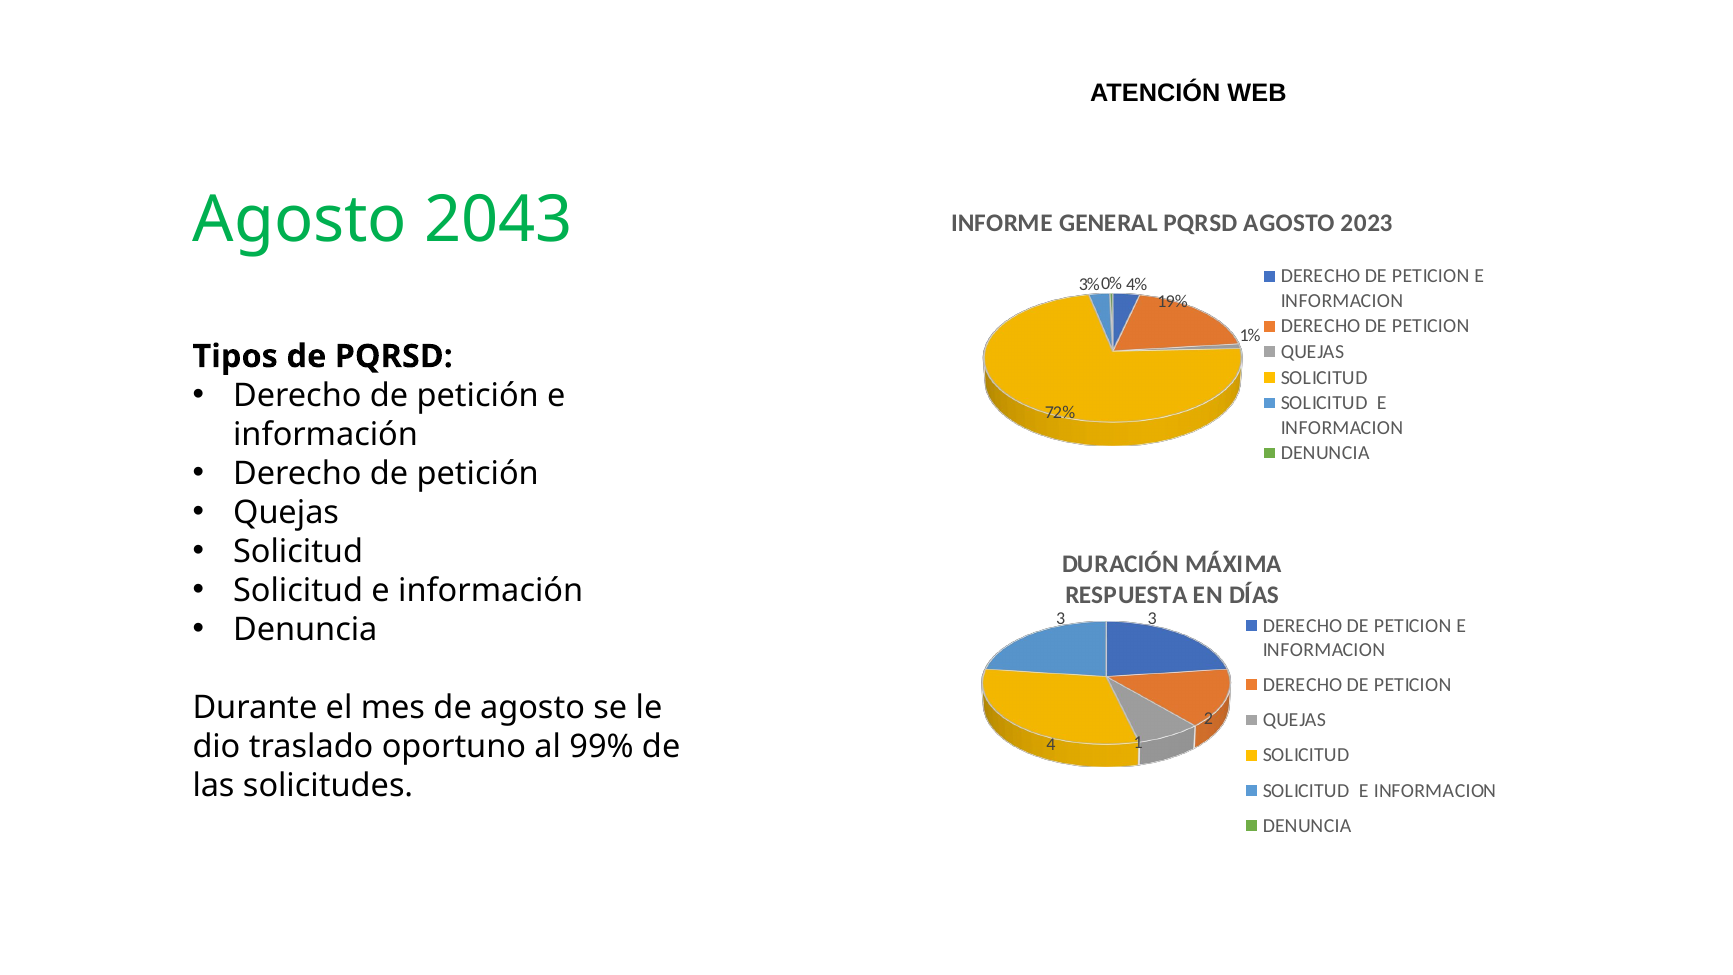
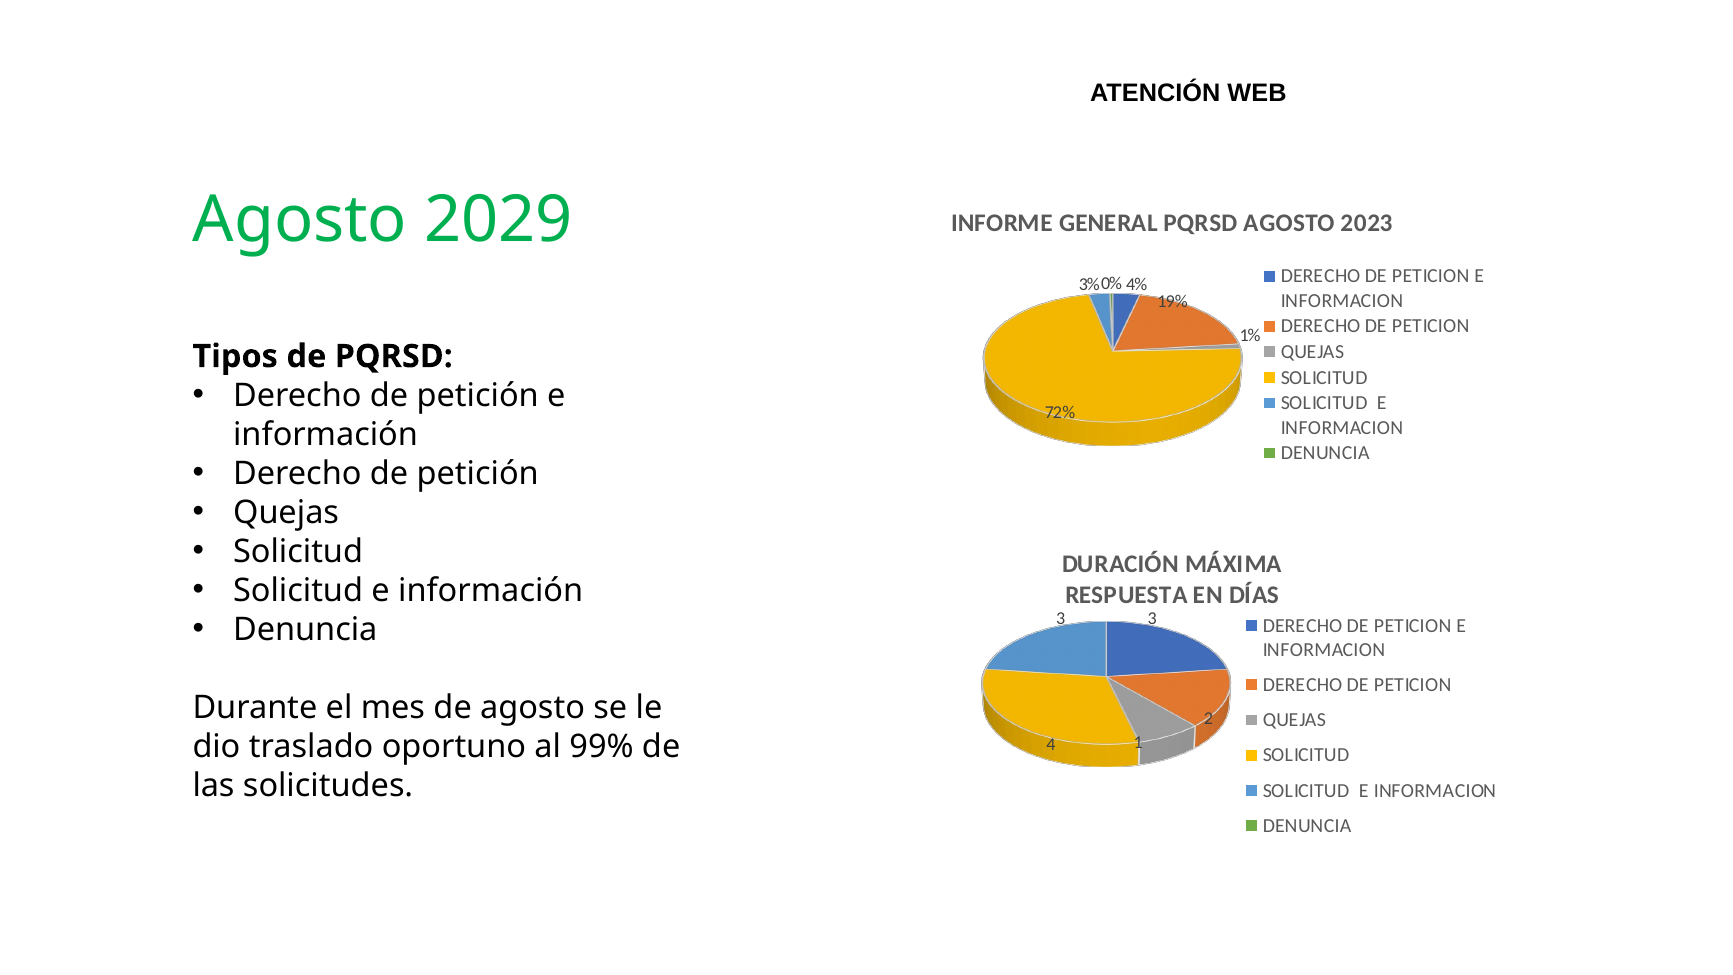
2043: 2043 -> 2029 (498, 220)
